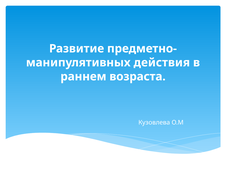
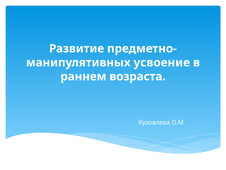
действия: действия -> усвоение (162, 62)
